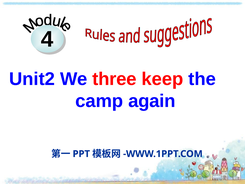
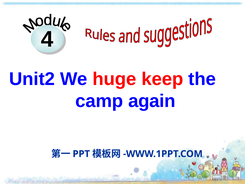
three: three -> huge (114, 79)
